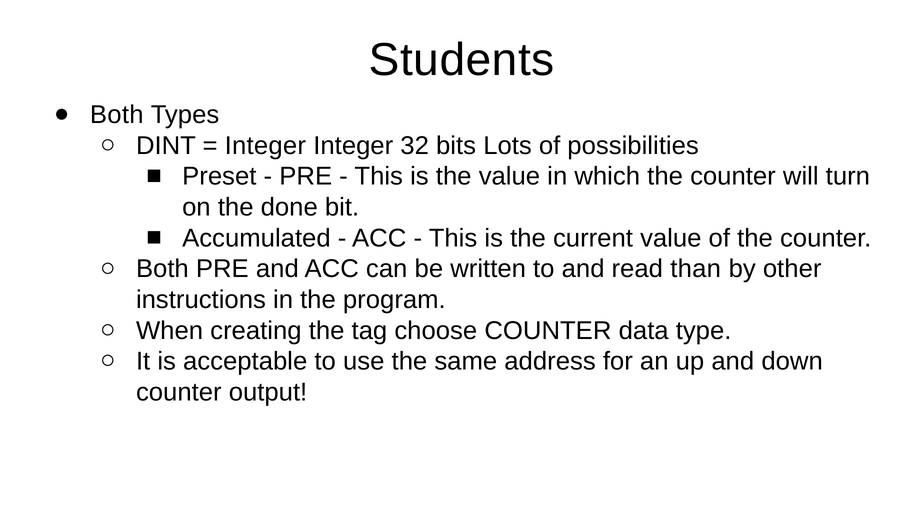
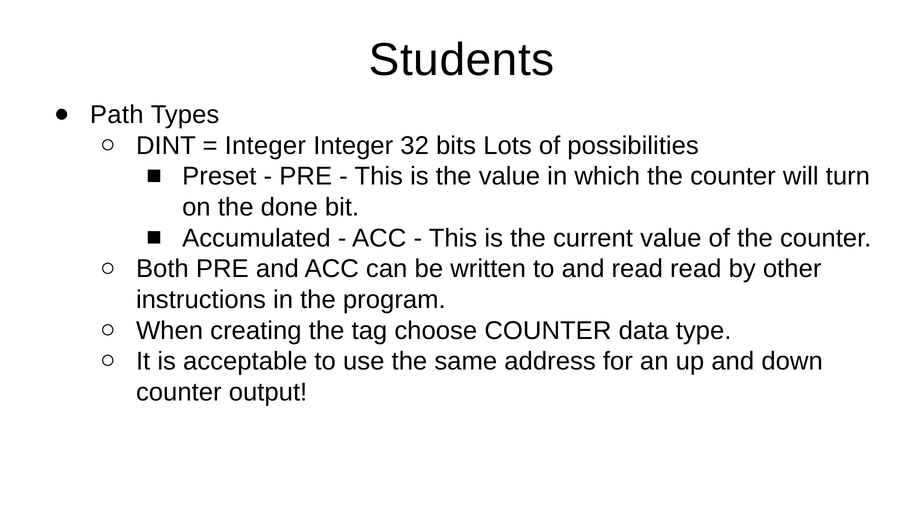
Both: Both -> Path (117, 115)
read than: than -> read (696, 269)
